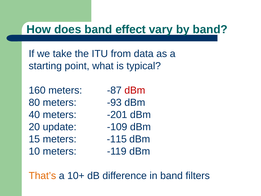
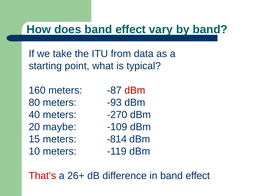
-201: -201 -> -270 (117, 115)
update: update -> maybe (60, 127)
-115: -115 -> -814 (117, 139)
That’s colour: orange -> red (42, 176)
10+: 10+ -> 26+ (76, 176)
in band filters: filters -> effect (198, 176)
